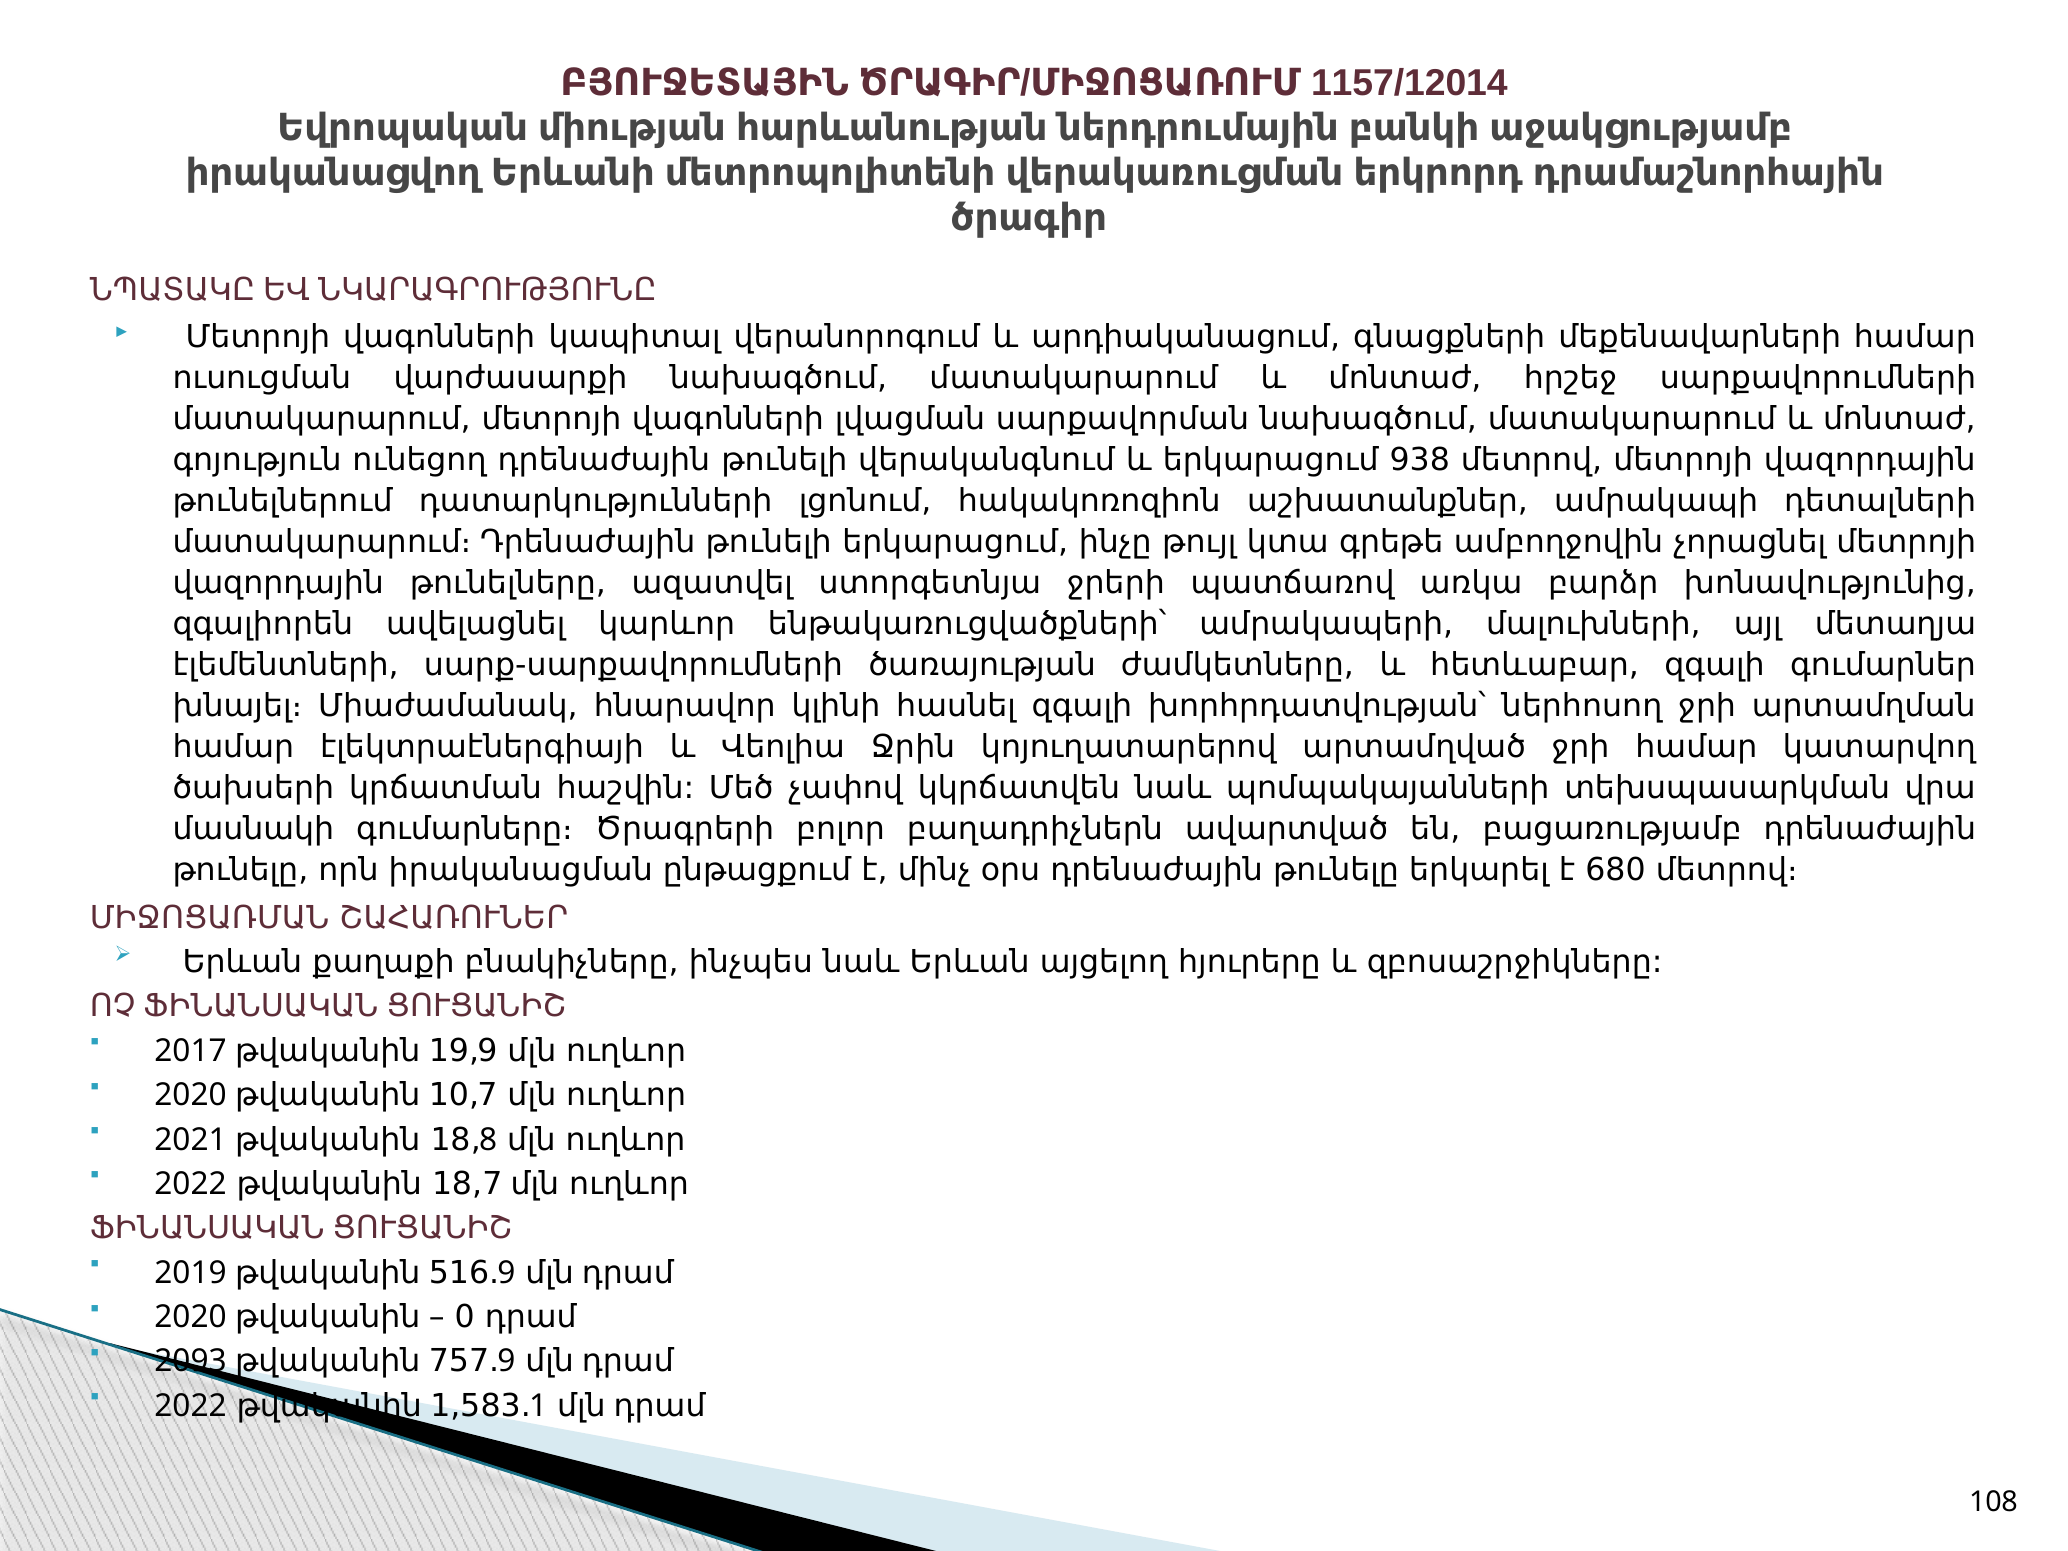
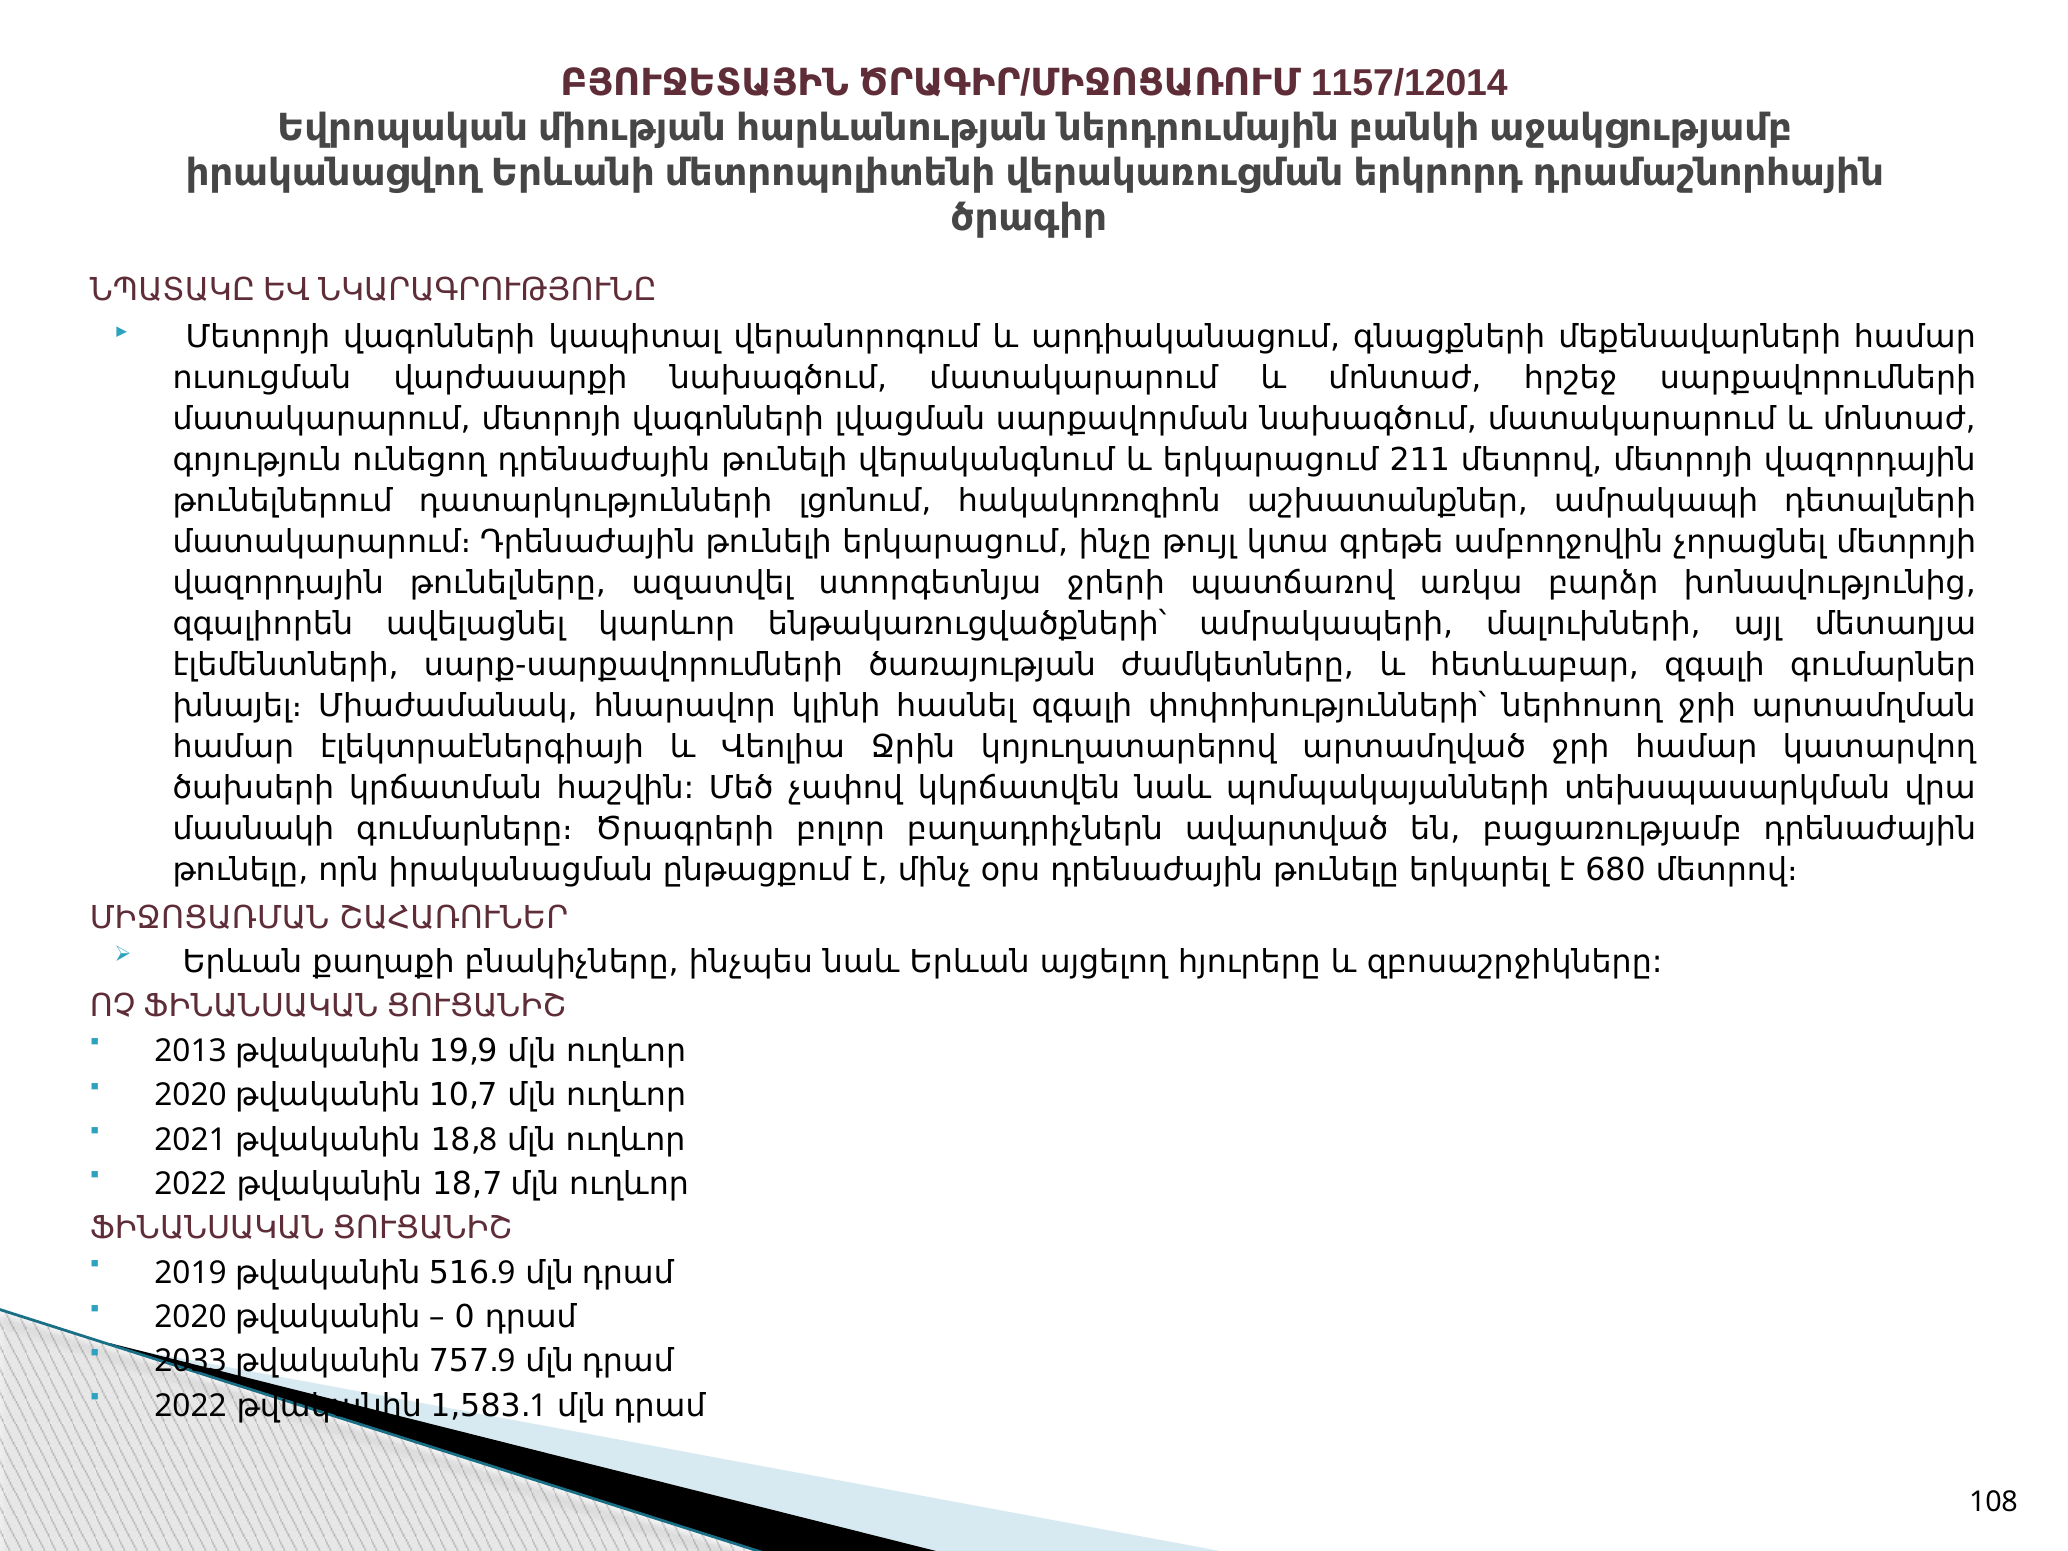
938: 938 -> 211 (1420, 460)
խորհրդատվության՝: խորհրդատվության՝ -> փոփոխությունների՝ (1317, 706)
2017: 2017 -> 2013 (191, 1051)
2093: 2093 -> 2033 (191, 1362)
